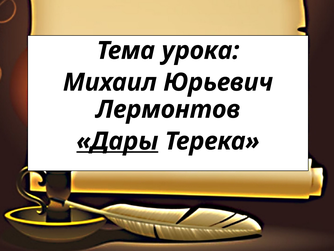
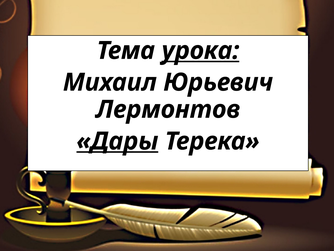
урока underline: none -> present (200, 51)
